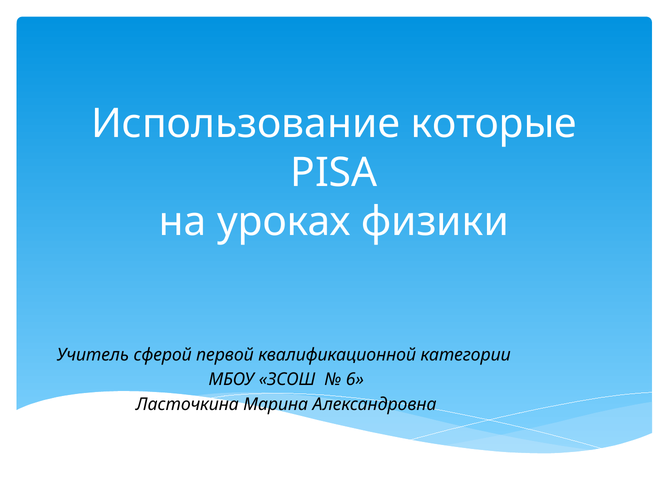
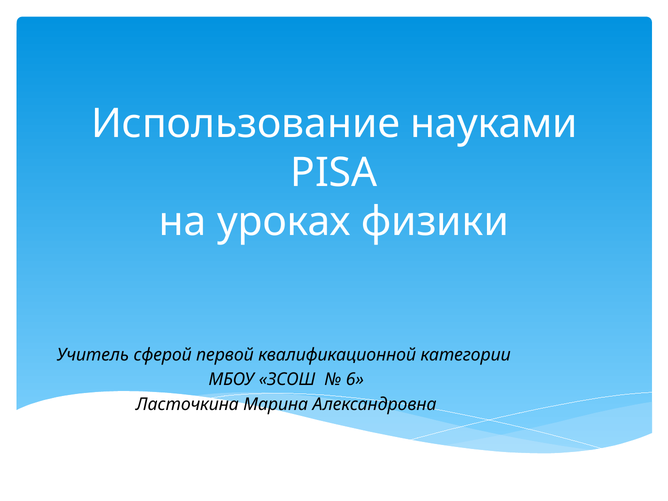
которые: которые -> науками (494, 124)
